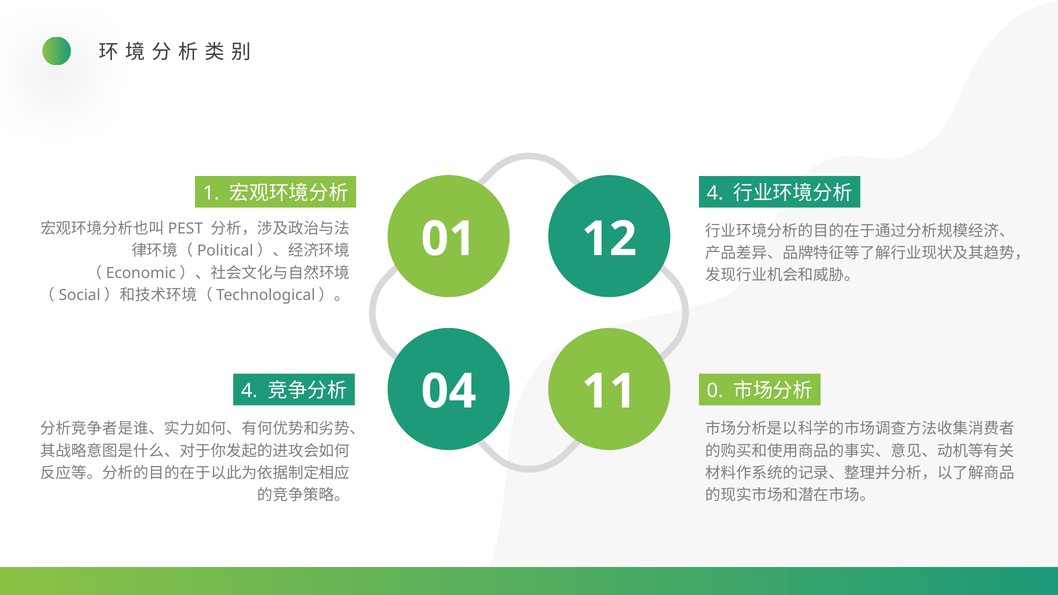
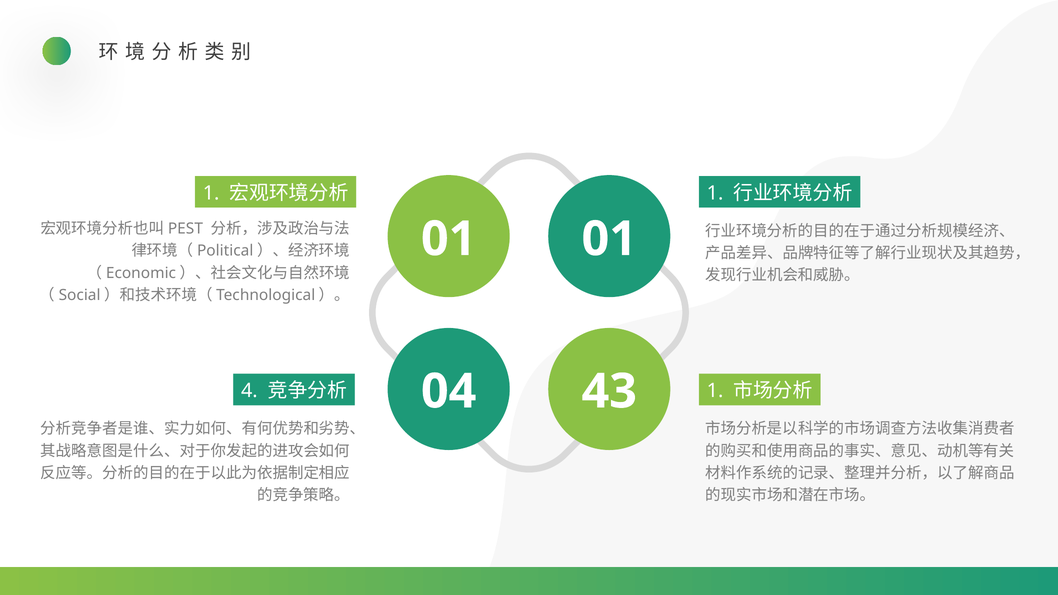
4: 4 -> 1 (715, 193)
01 12: 12 -> 01 (609, 239)
11: 11 -> 43 (609, 392)
0: 0 -> 1 (715, 391)
